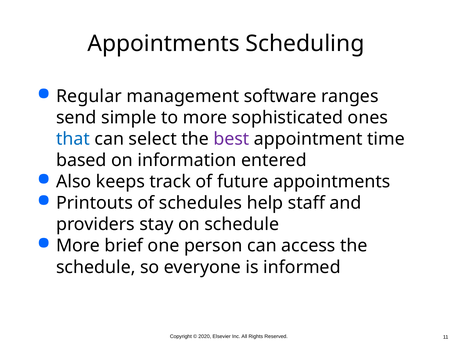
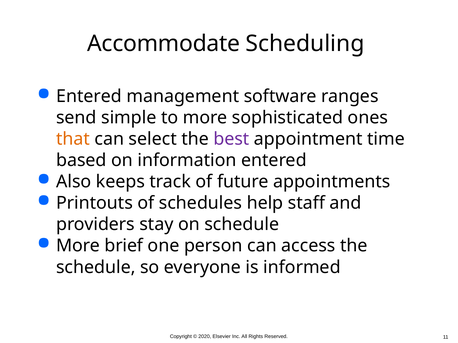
Appointments: Appointments -> Accommodate (164, 44)
Regular: Regular -> Entered (89, 96)
that colour: blue -> orange (73, 139)
